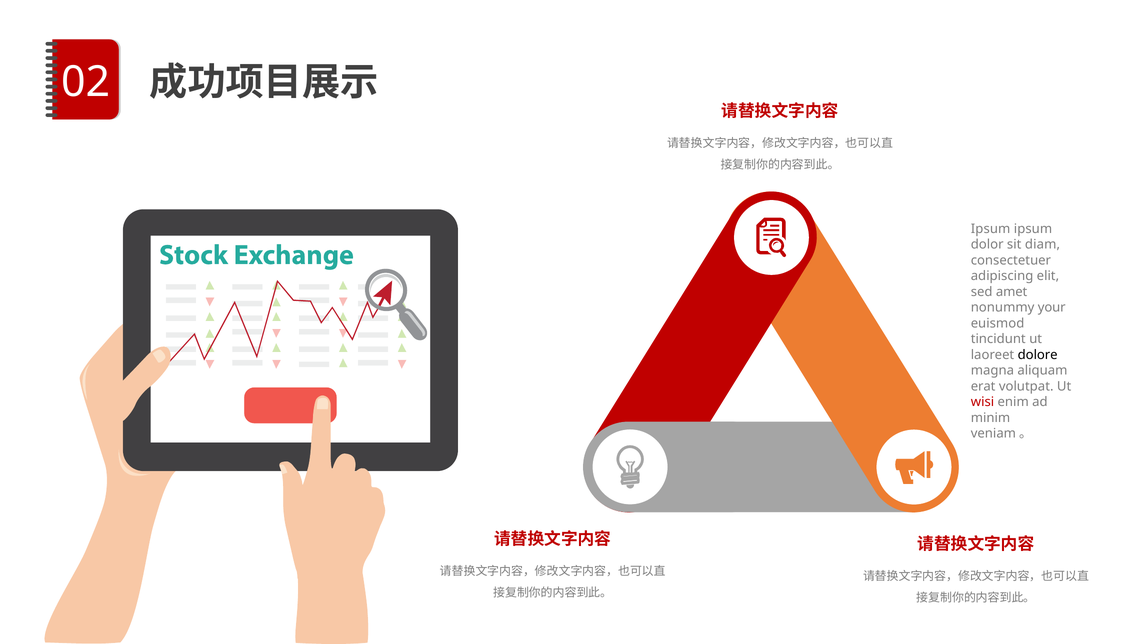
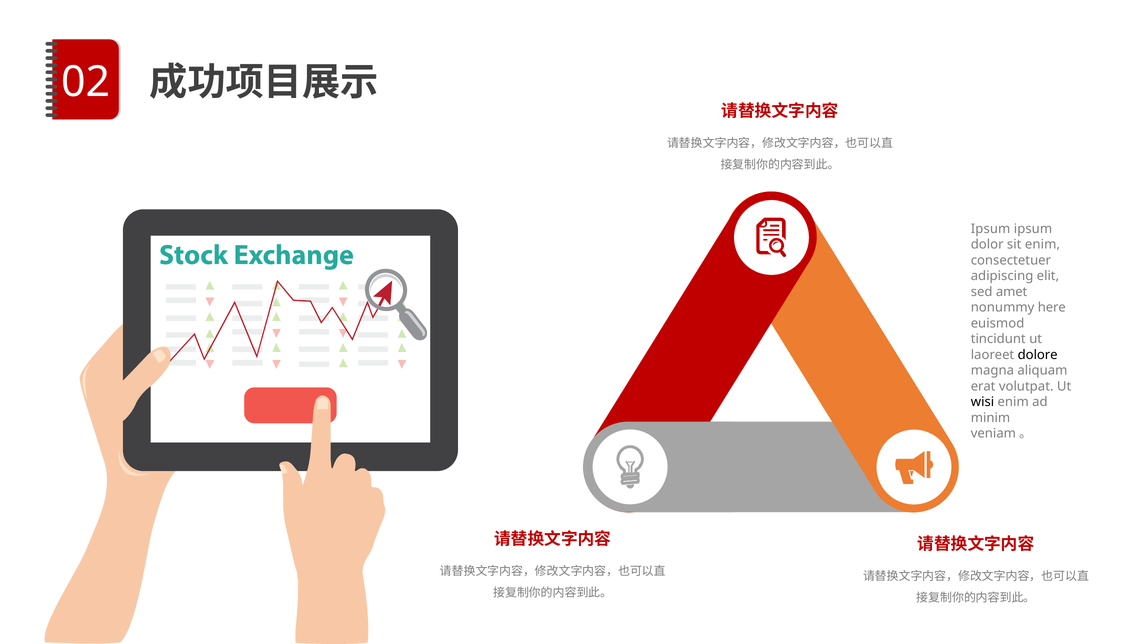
sit diam: diam -> enim (1042, 245)
your: your -> here (1052, 308)
wisi colour: red -> black (983, 402)
